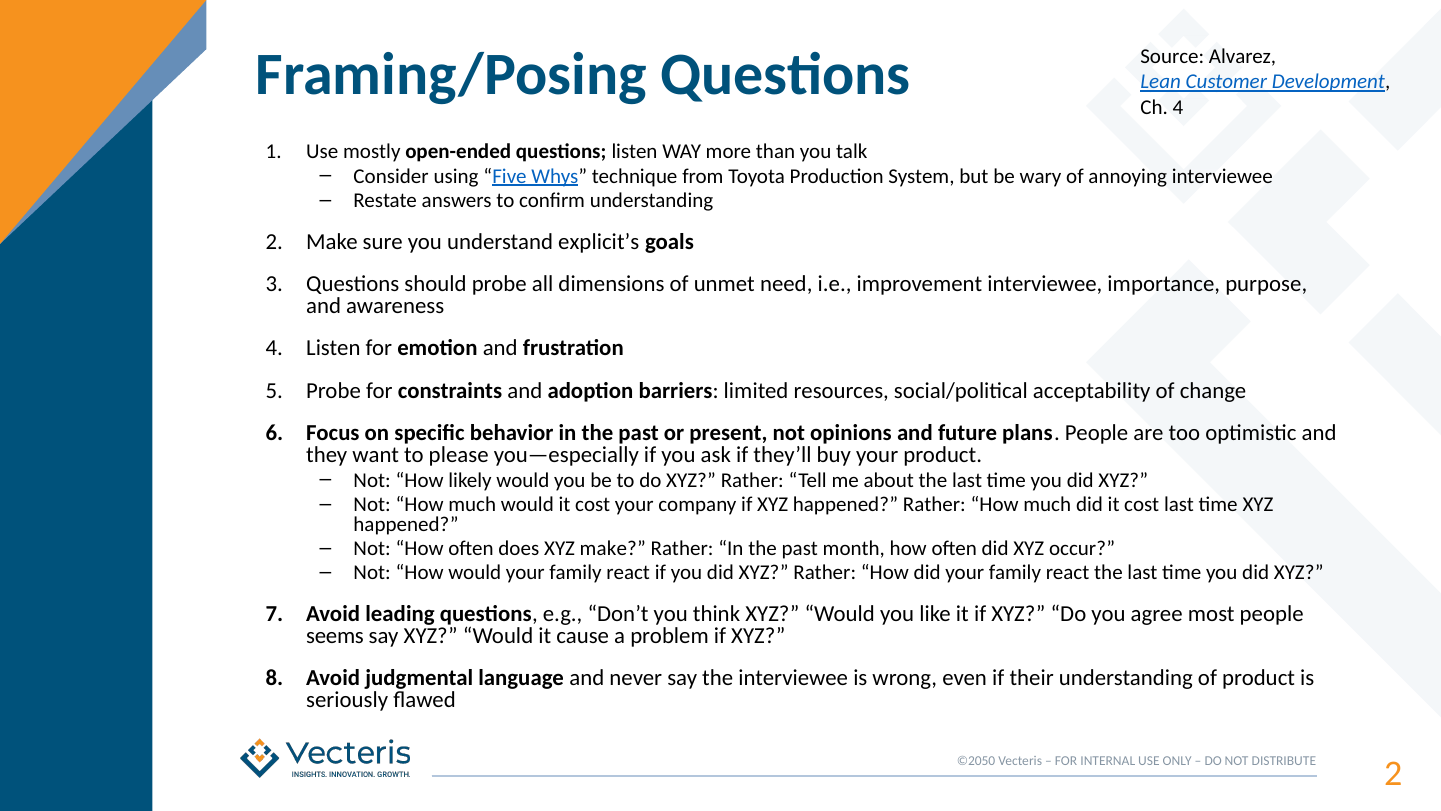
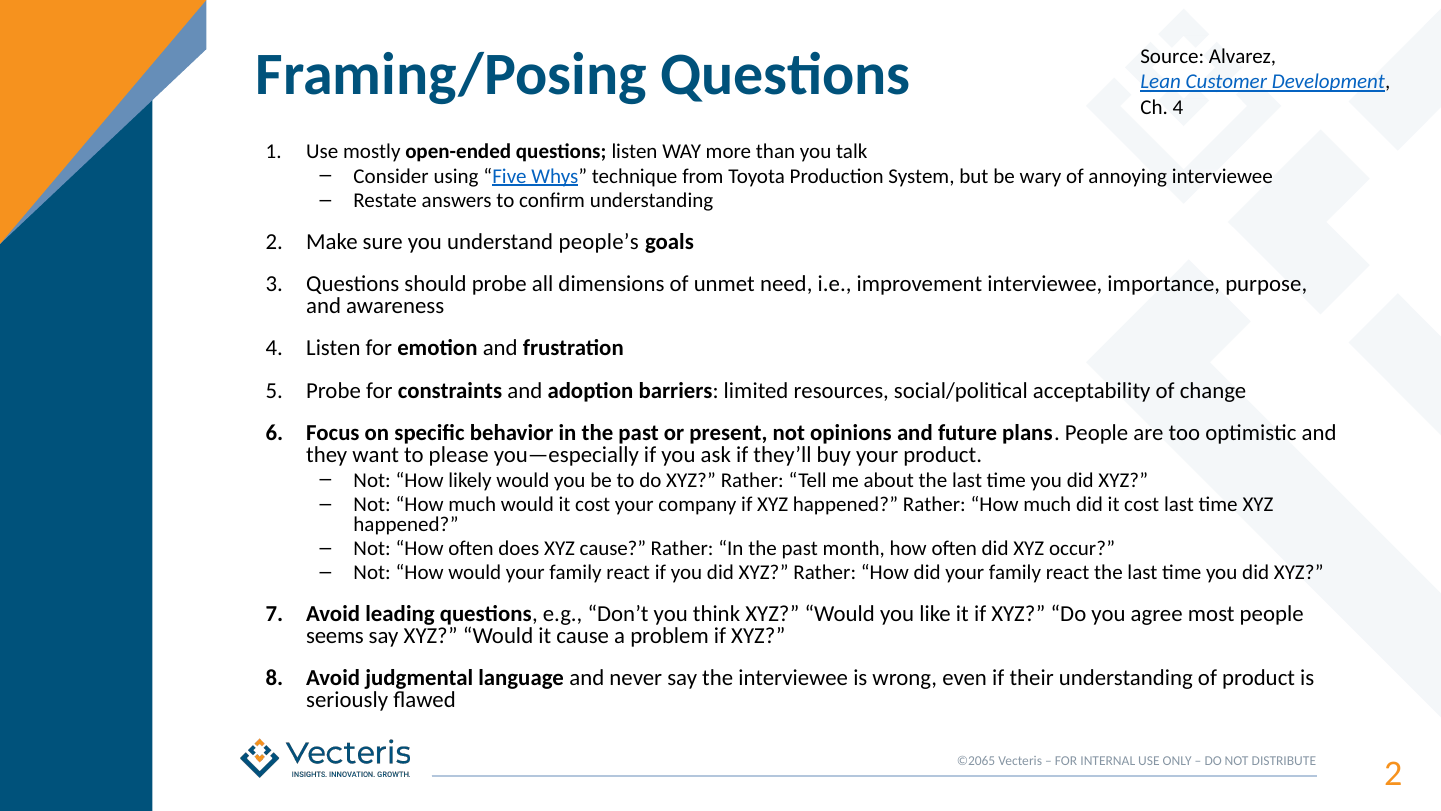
explicit’s: explicit’s -> people’s (599, 241)
XYZ make: make -> cause (613, 549)
©2050: ©2050 -> ©2065 (976, 761)
